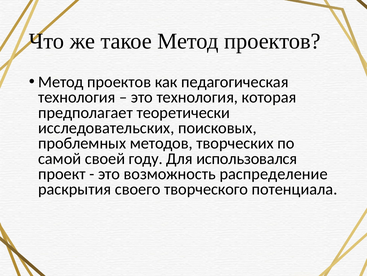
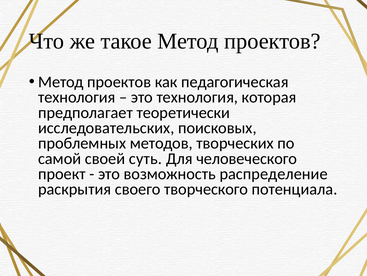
году: году -> суть (145, 158)
использовался: использовался -> человеческого (247, 158)
